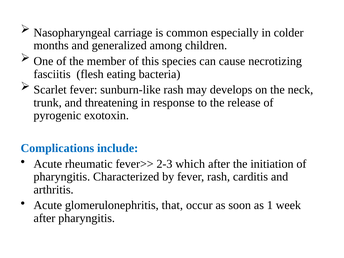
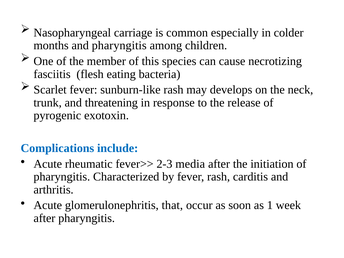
and generalized: generalized -> pharyngitis (119, 46)
which: which -> media (190, 164)
